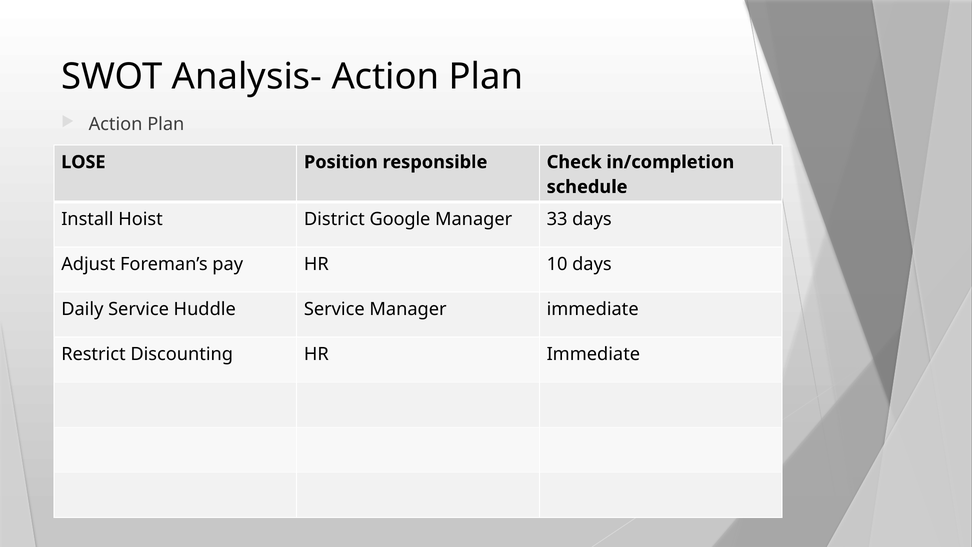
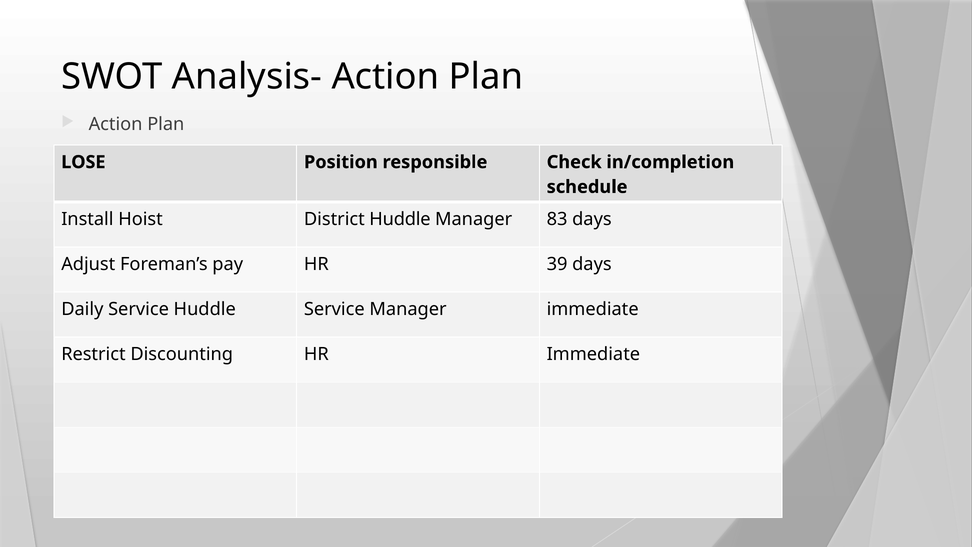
District Google: Google -> Huddle (400, 219)
33: 33 -> 83 (557, 219)
10: 10 -> 39 (557, 264)
